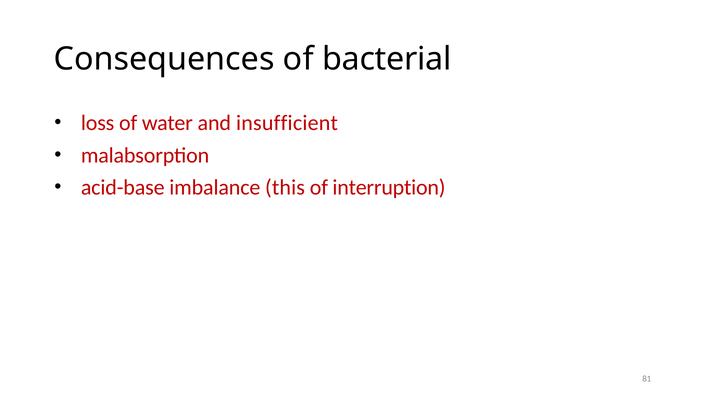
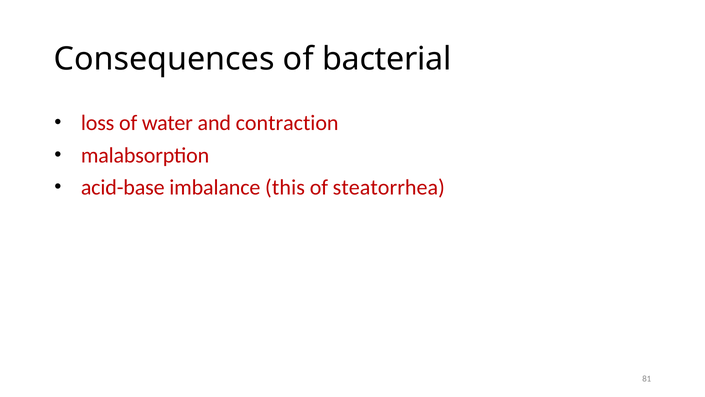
insufficient: insufficient -> contraction (287, 123)
interruption: interruption -> steatorrhea (389, 187)
